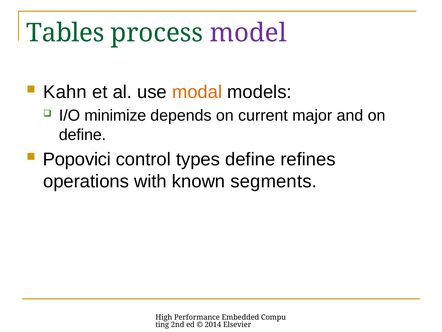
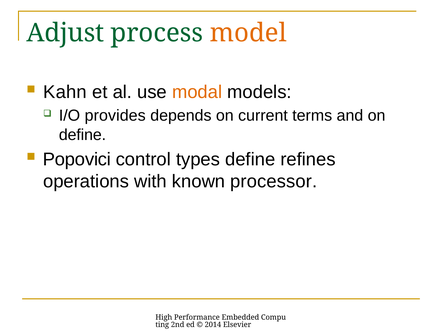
Tables: Tables -> Adjust (65, 33)
model colour: purple -> orange (248, 33)
minimize: minimize -> provides (115, 116)
major: major -> terms (312, 116)
segments: segments -> processor (274, 181)
